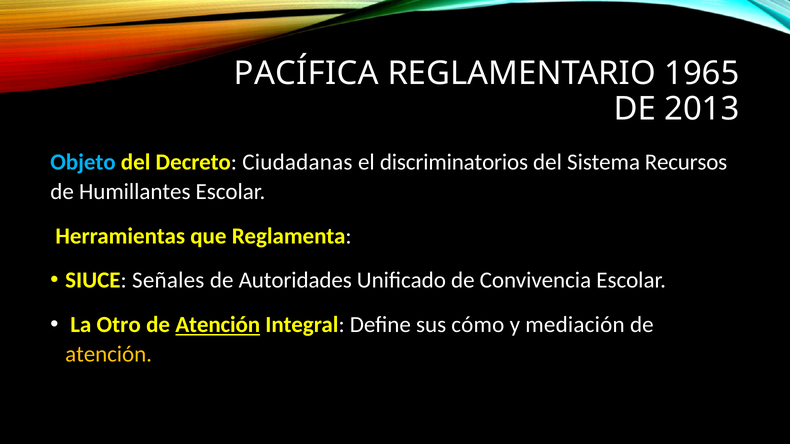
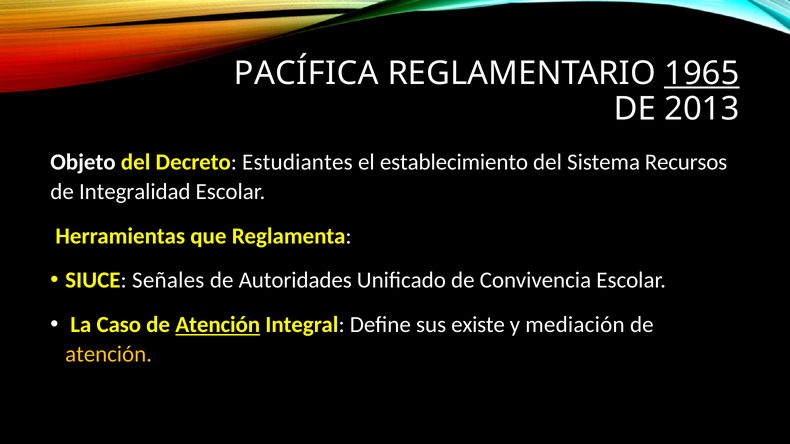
1965 underline: none -> present (702, 73)
Objeto colour: light blue -> white (83, 162)
Ciudadanas: Ciudadanas -> Estudiantes (297, 162)
discriminatorios: discriminatorios -> establecimiento (454, 162)
Humillantes: Humillantes -> Integralidad (135, 192)
Otro: Otro -> Caso (119, 325)
cómo: cómo -> existe (478, 325)
